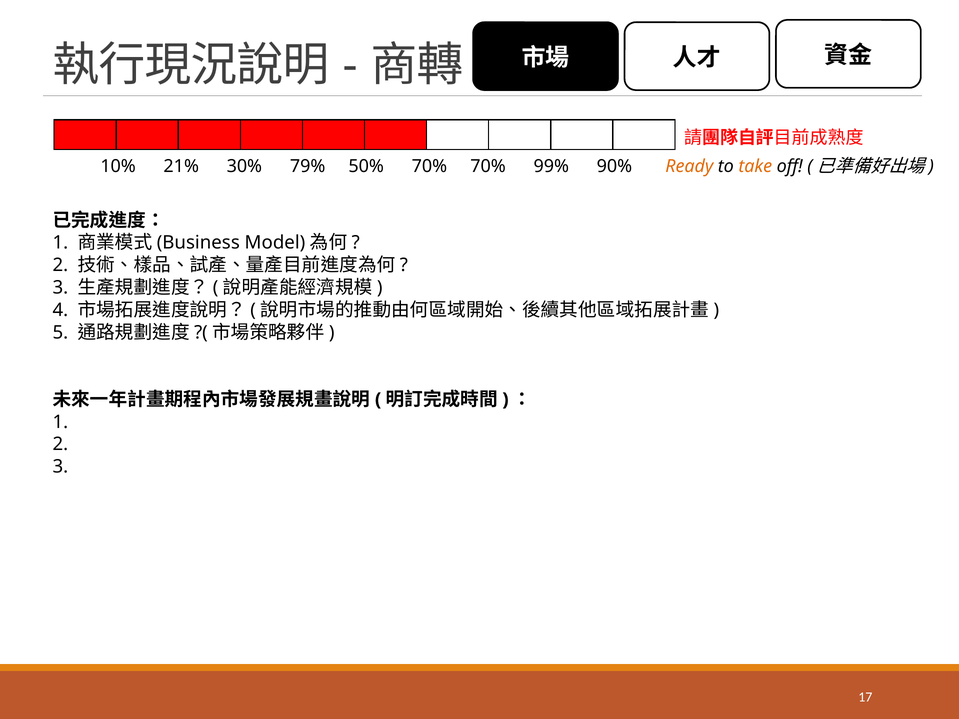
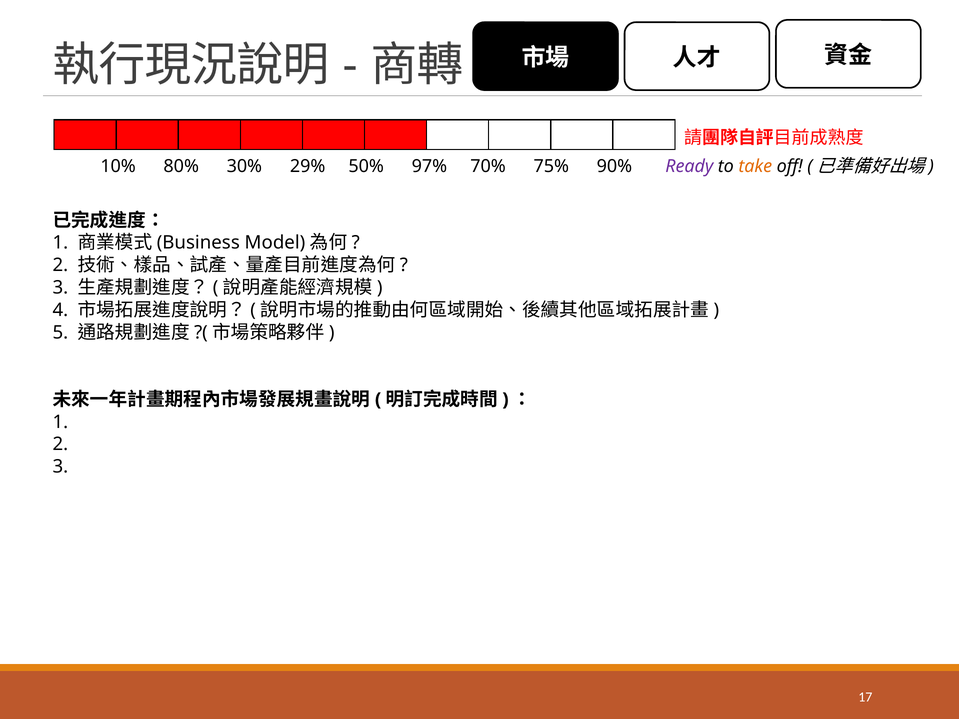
21%: 21% -> 80% (181, 167)
79%: 79% -> 29% (308, 167)
50% 70%: 70% -> 97% (429, 167)
99%: 99% -> 75% (551, 167)
Ready colour: orange -> purple (689, 167)
